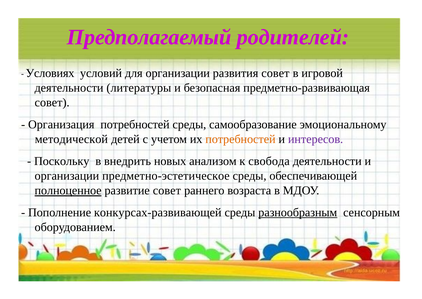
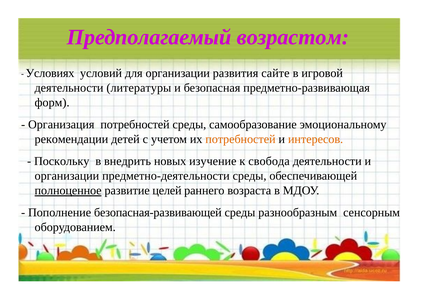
родителей: родителей -> возрастом (293, 37)
развития совет: совет -> сайте (275, 73)
совет: совет -> форм (52, 102)
методической: методической -> рекомендации (71, 139)
интересов colour: purple -> orange (316, 139)
анализом: анализом -> изучение (213, 161)
предметно-эстетическое: предметно-эстетическое -> предметно-деятельности (166, 176)
развитие совет: совет -> целей (167, 190)
конкурсах-развивающей: конкурсах-развивающей -> безопасная-развивающей (158, 212)
разнообразным underline: present -> none (298, 212)
